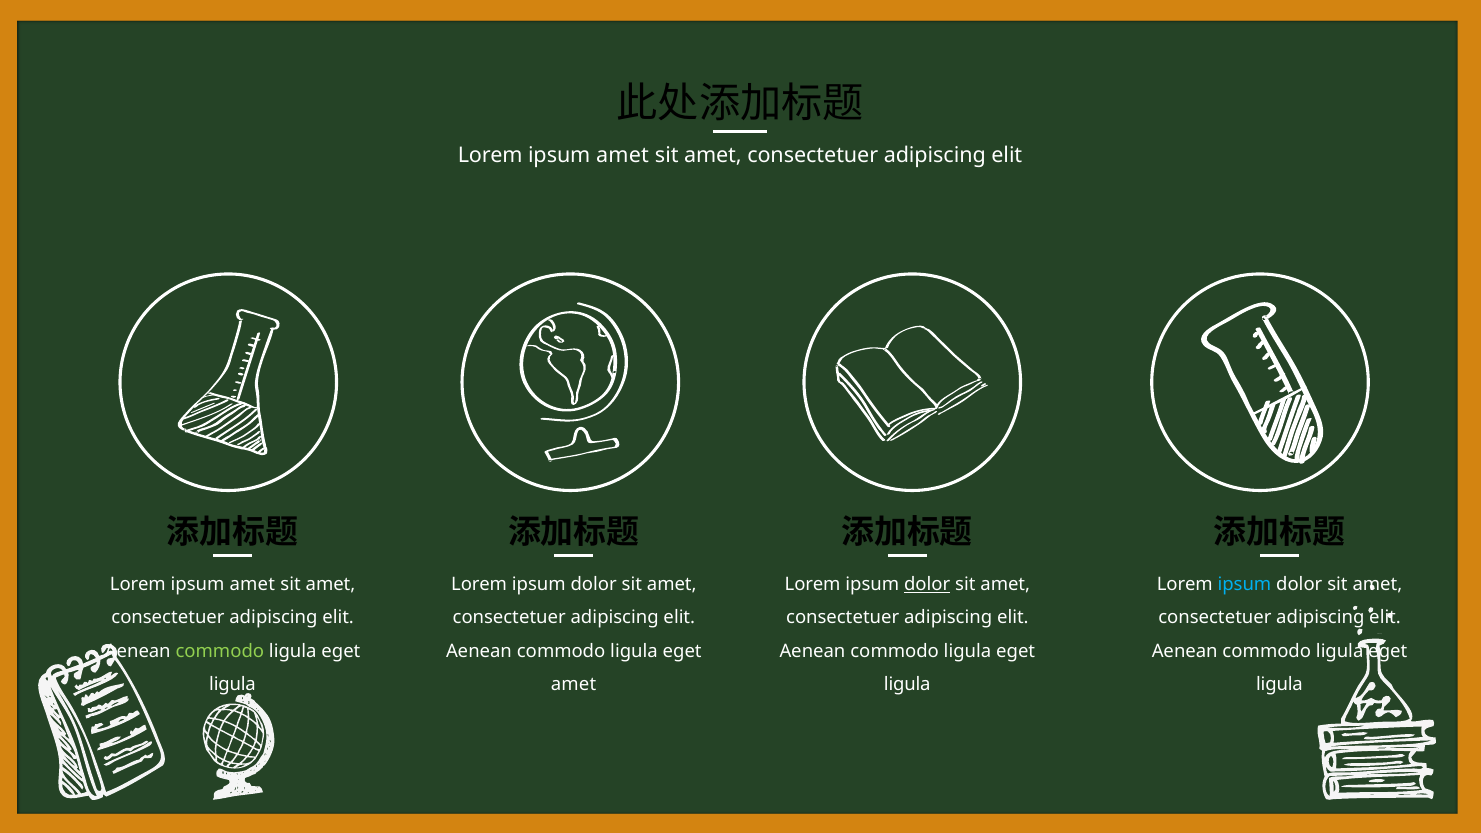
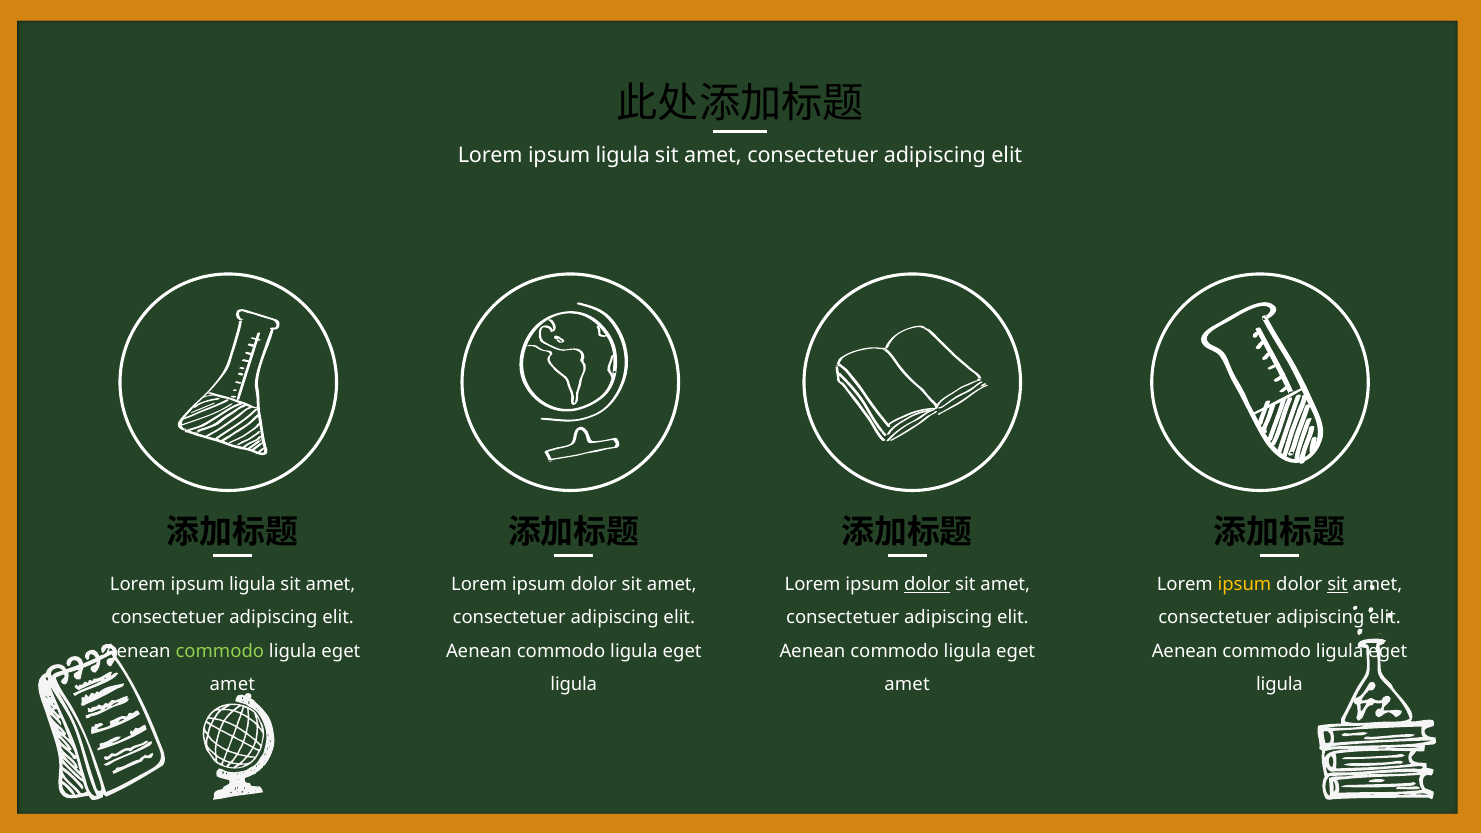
amet: amet -> ligula (623, 155)
amet: amet -> ligula (252, 584)
ipsum colour: light blue -> yellow (1244, 584)
sit underline: none -> present (1337, 584)
ligula: ligula -> amet (232, 684)
amet: amet -> ligula (574, 684)
ligula: ligula -> amet (907, 684)
